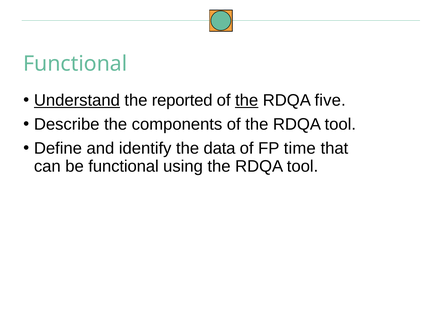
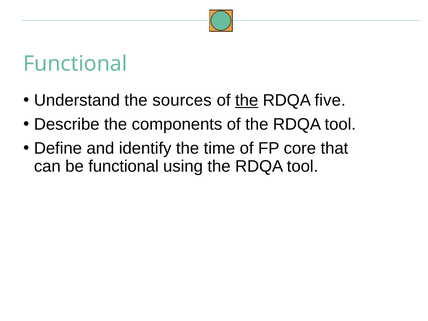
Understand underline: present -> none (77, 100)
reported: reported -> sources (182, 100)
data: data -> time (219, 148)
time: time -> core (300, 148)
